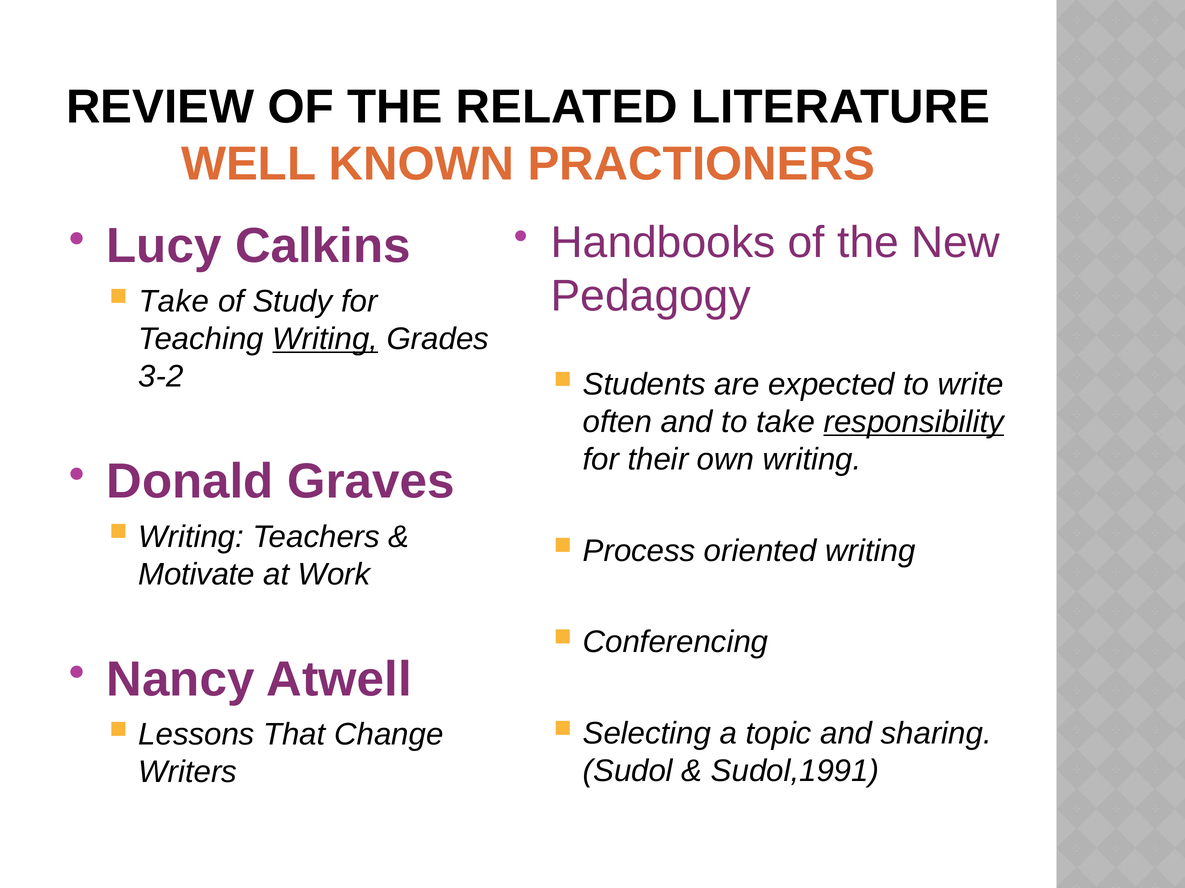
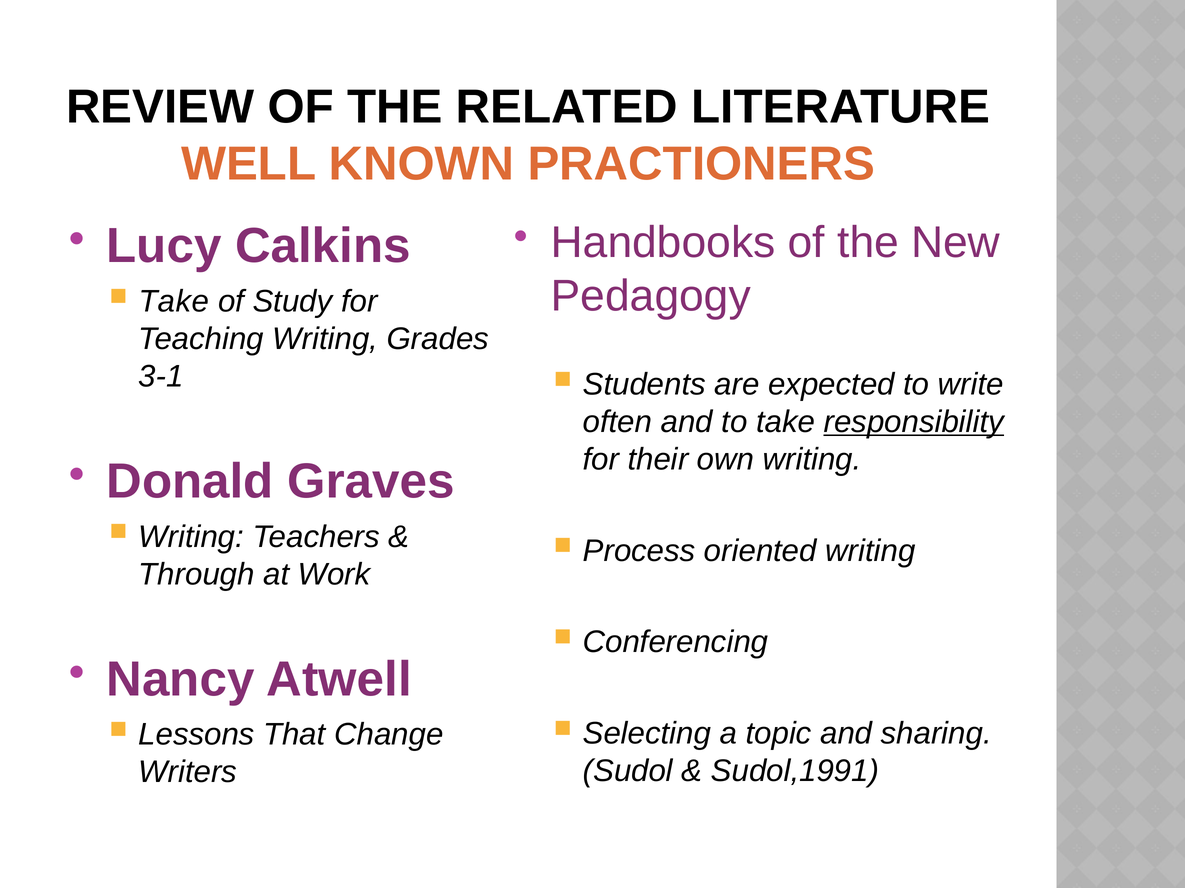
Writing underline: present -> none (325, 339)
3-2: 3-2 -> 3-1 (161, 377)
Motivate: Motivate -> Through (197, 575)
